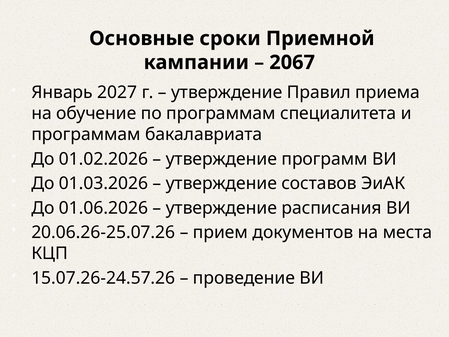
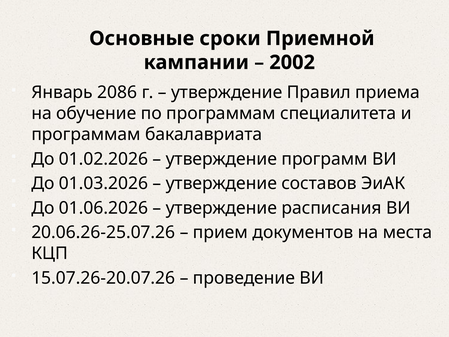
2067: 2067 -> 2002 (292, 62)
2027: 2027 -> 2086 (117, 92)
15.07.26-24.57.26: 15.07.26-24.57.26 -> 15.07.26-20.07.26 (103, 278)
